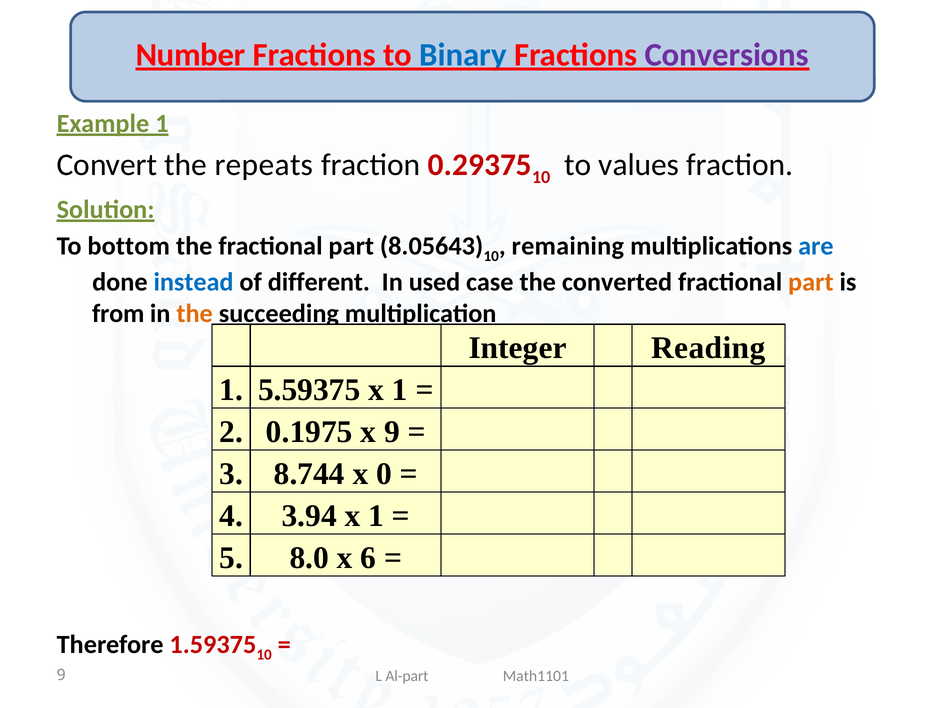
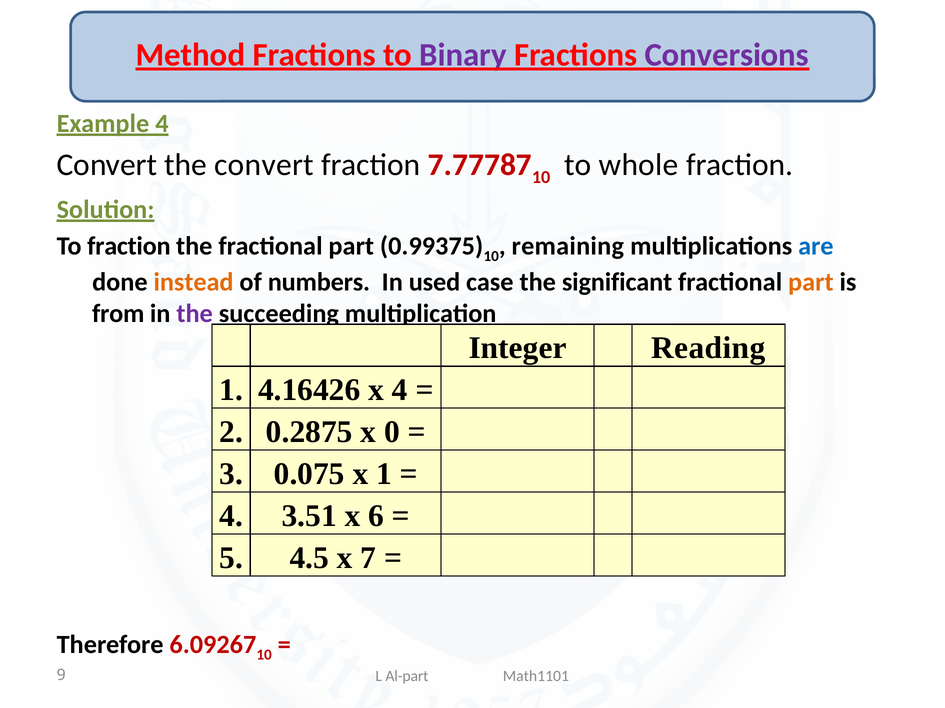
Number: Number -> Method (190, 55)
Binary colour: blue -> purple (463, 55)
Example 1: 1 -> 4 (162, 124)
the repeats: repeats -> convert (264, 165)
0.29375: 0.29375 -> 7.77787 (480, 165)
values: values -> whole (639, 165)
To bottom: bottom -> fraction (129, 247)
8.05643: 8.05643 -> 0.99375 (432, 247)
instead colour: blue -> orange (194, 282)
different: different -> numbers (319, 282)
converted: converted -> significant (617, 282)
the colour: orange -> purple (195, 314)
5.59375: 5.59375 -> 4.16426 (309, 390)
1: 1 -> 4 (400, 390)
0.1975: 0.1975 -> 0.2875 (309, 432)
x 9: 9 -> 0 (392, 432)
8.744: 8.744 -> 0.075 (309, 474)
x 0: 0 -> 1 (384, 474)
3.94: 3.94 -> 3.51 (309, 516)
1: 1 -> 6 (376, 516)
8.0: 8.0 -> 4.5 (309, 558)
6: 6 -> 7 (368, 558)
1.59375: 1.59375 -> 6.09267 (213, 645)
